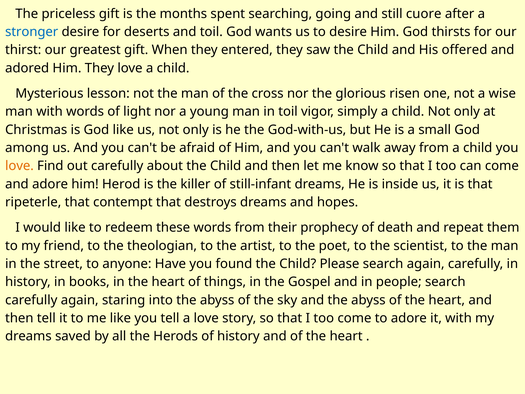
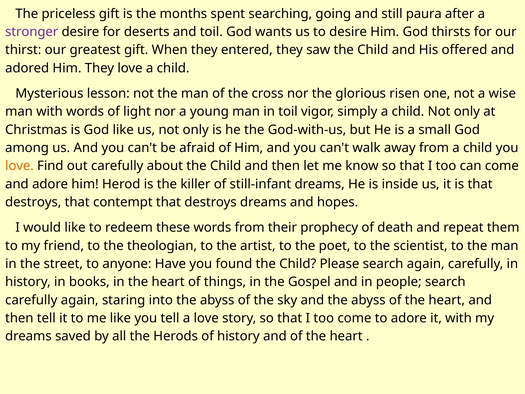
cuore: cuore -> paura (424, 14)
stronger colour: blue -> purple (32, 32)
ripeterle: ripeterle -> destroys (33, 202)
